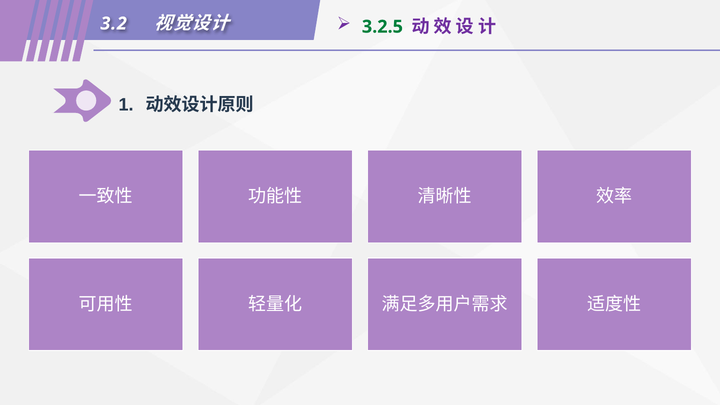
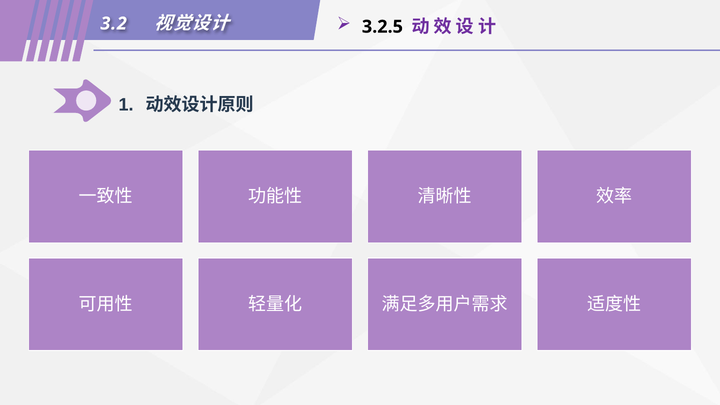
3.2.5 colour: green -> black (382, 27)
